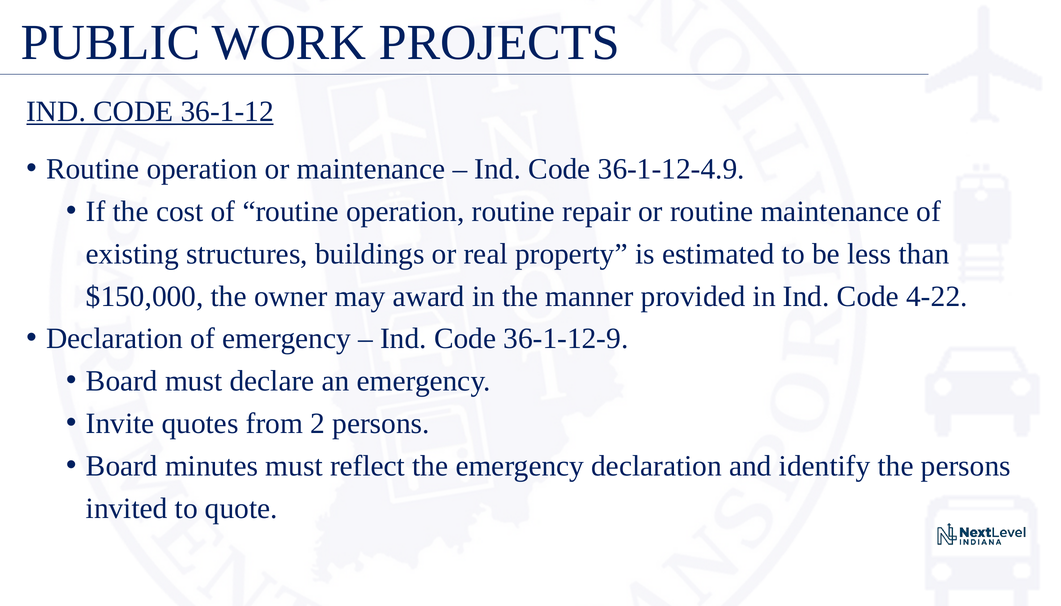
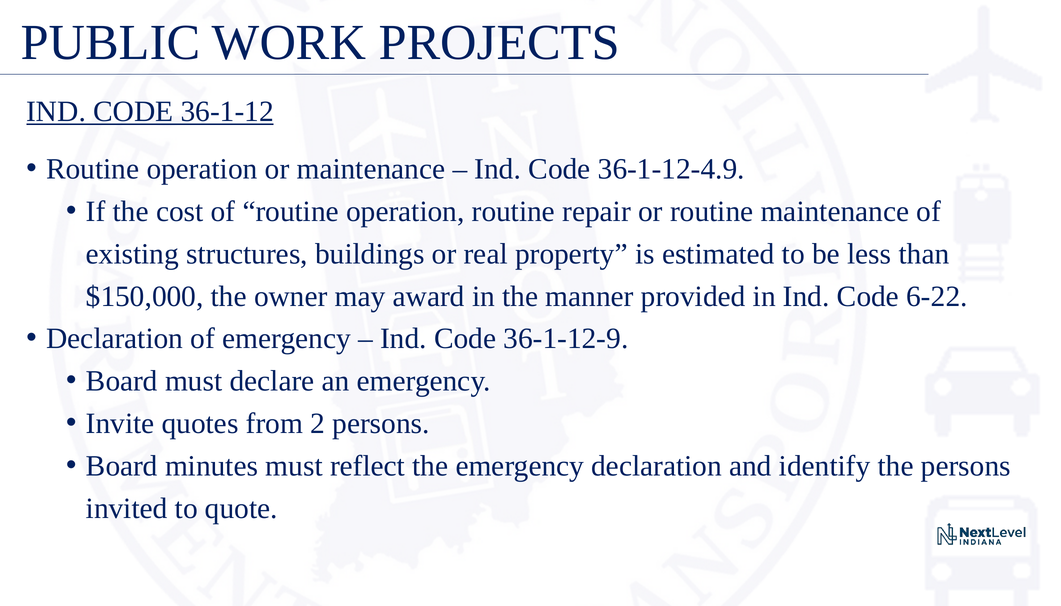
4-22: 4-22 -> 6-22 (937, 296)
